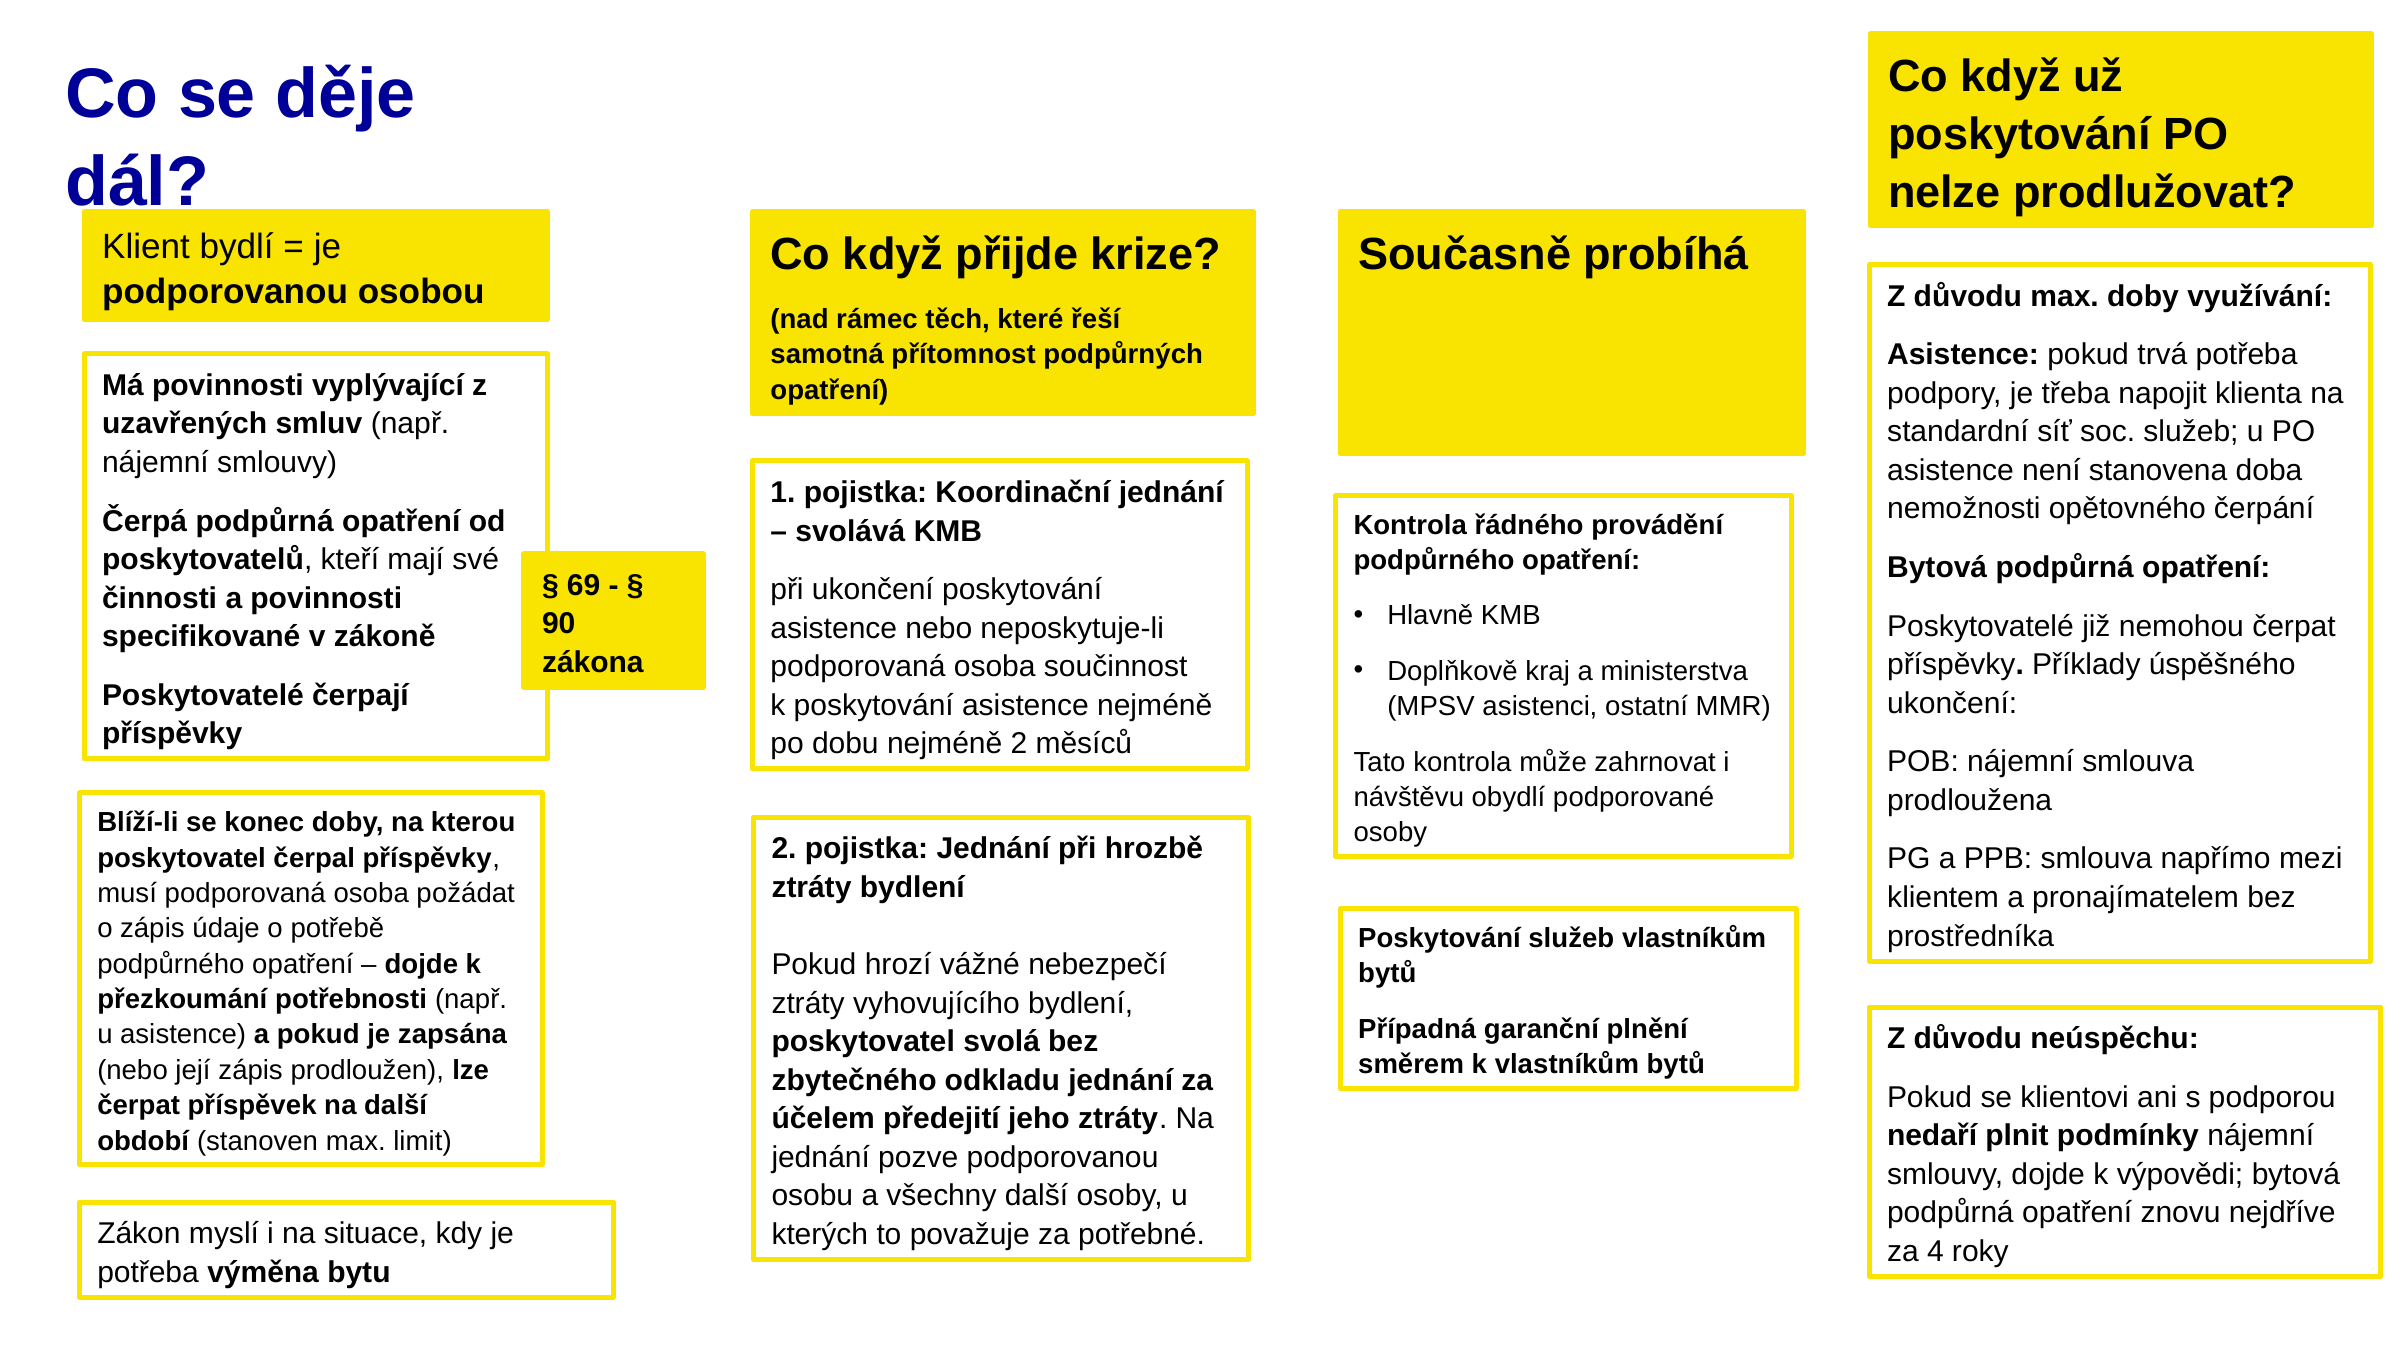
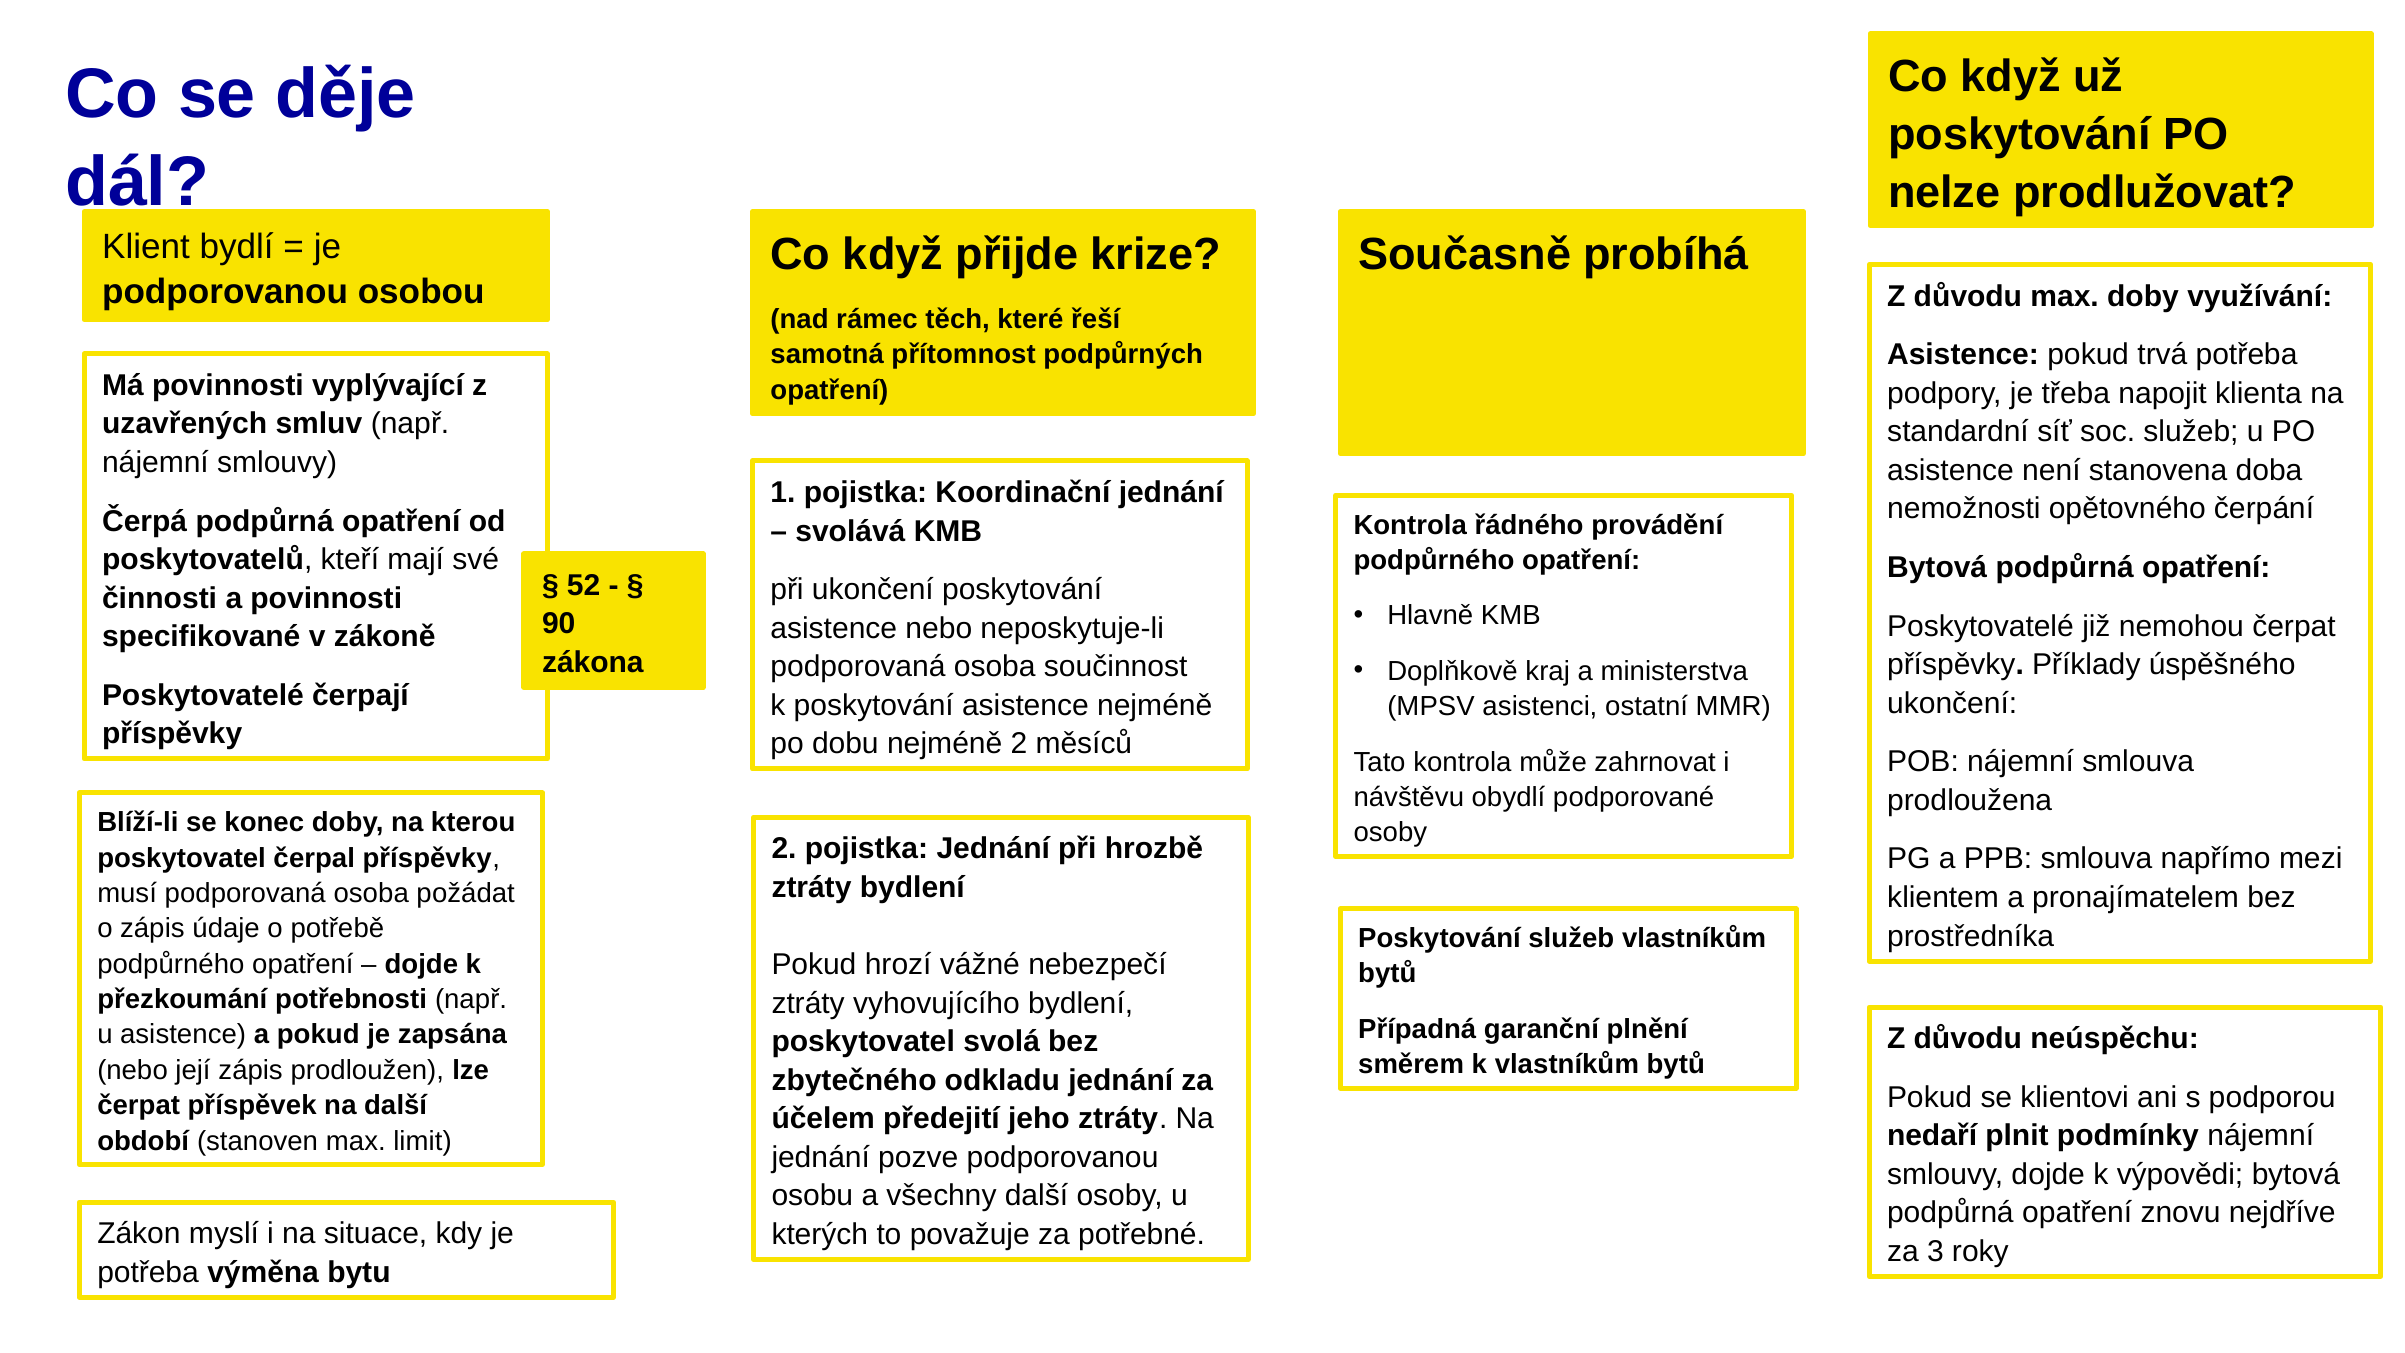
69: 69 -> 52 (584, 585)
4: 4 -> 3 (1935, 1251)
